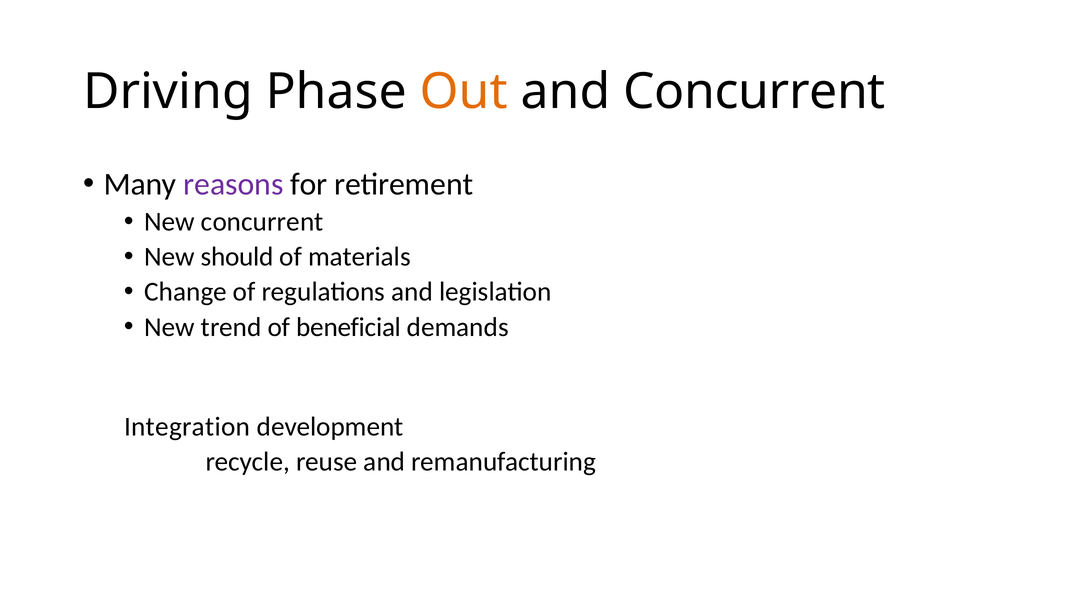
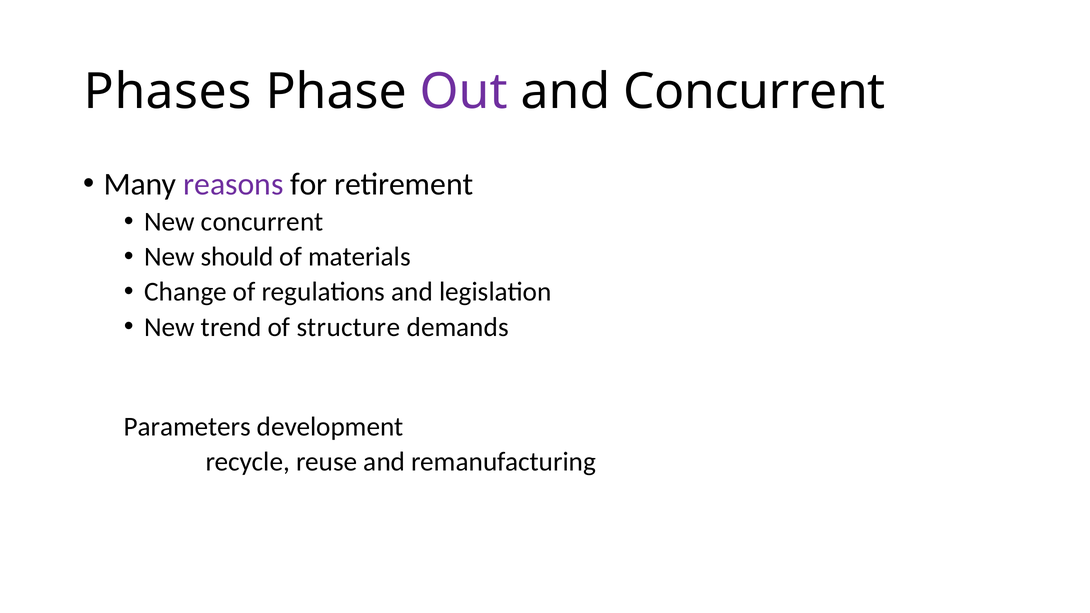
Driving: Driving -> Phases (168, 92)
Out colour: orange -> purple (464, 92)
beneficial: beneficial -> structure (348, 327)
Integration: Integration -> Parameters (187, 427)
